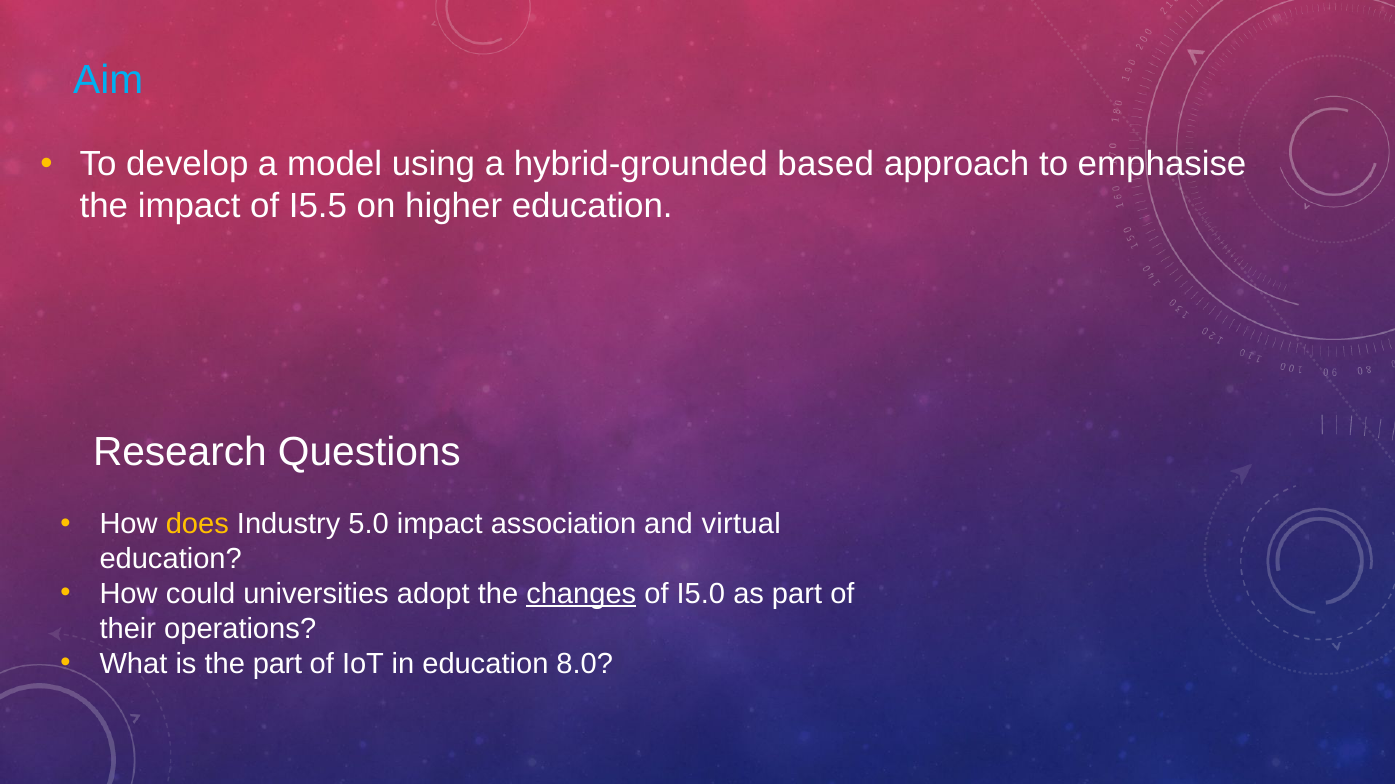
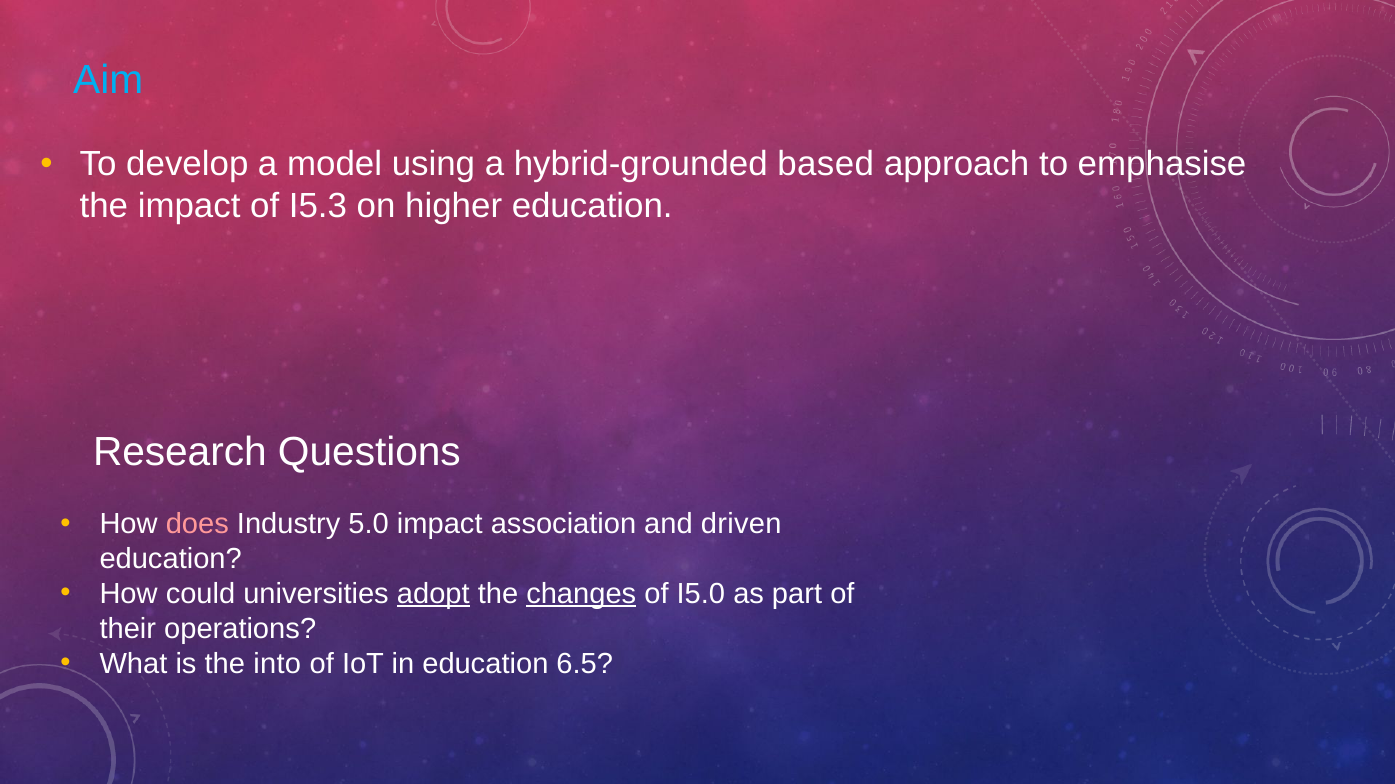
I5.5: I5.5 -> I5.3 (318, 206)
does colour: yellow -> pink (197, 525)
virtual: virtual -> driven (741, 525)
adopt underline: none -> present (433, 594)
the part: part -> into (277, 664)
8.0: 8.0 -> 6.5 (585, 664)
